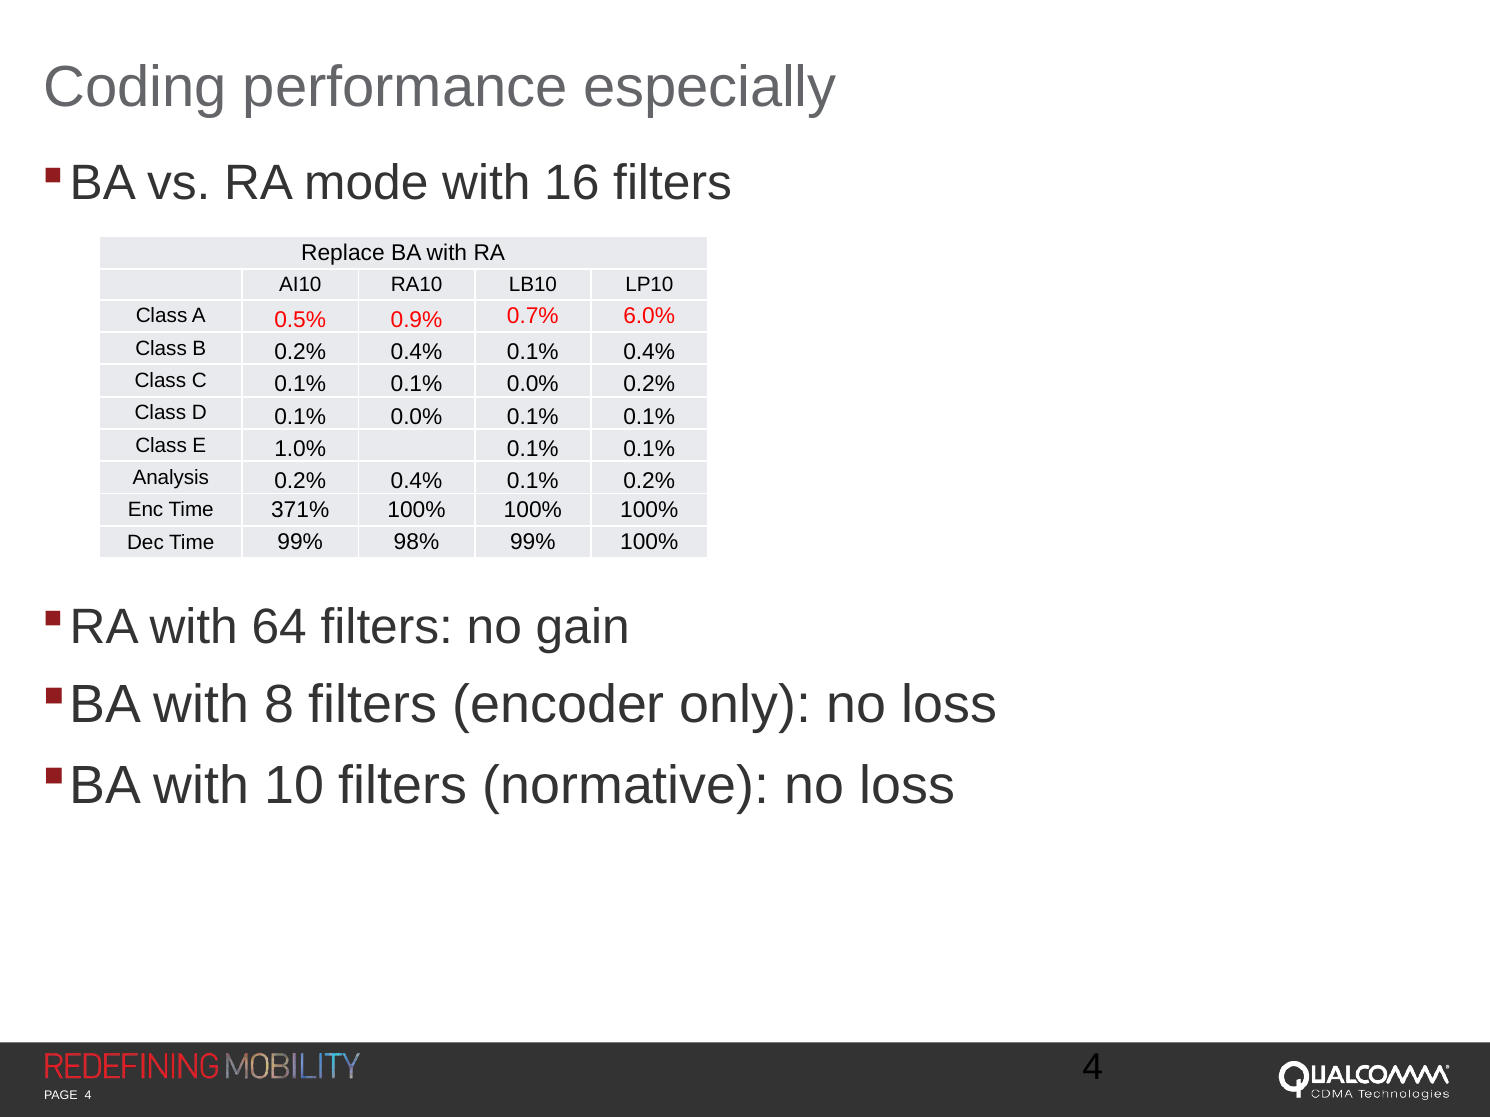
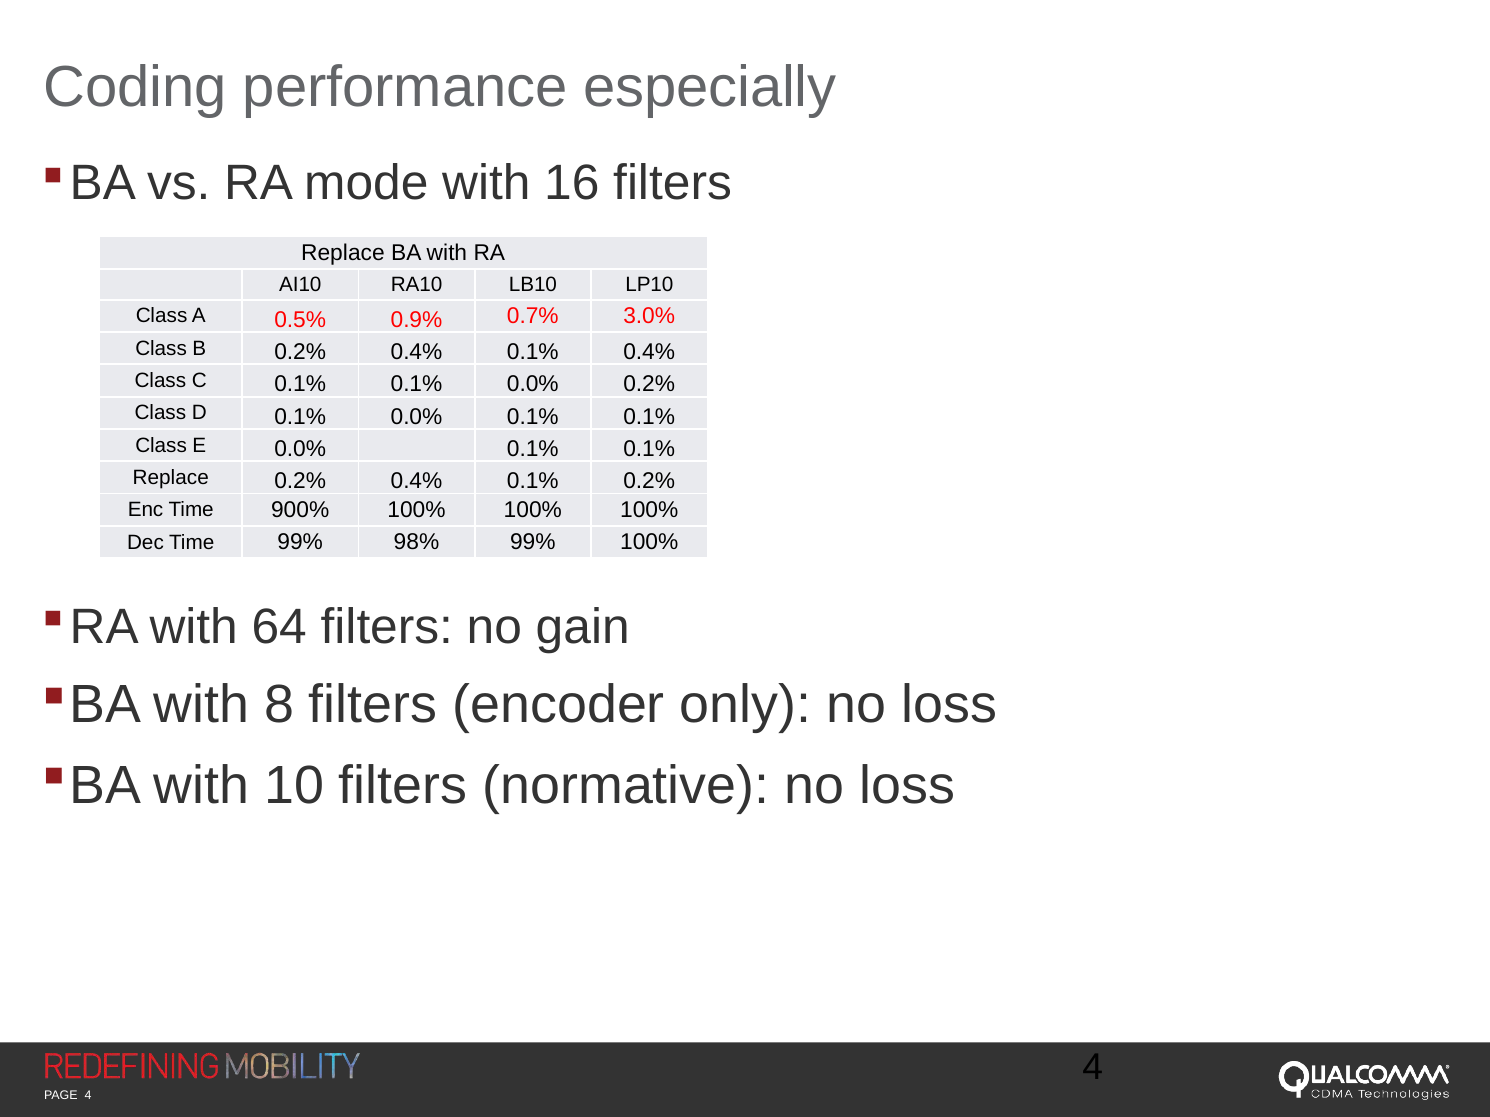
6.0%: 6.0% -> 3.0% (649, 316)
E 1.0%: 1.0% -> 0.0% (300, 449)
Analysis: Analysis -> Replace (171, 478)
371%: 371% -> 900% (300, 510)
